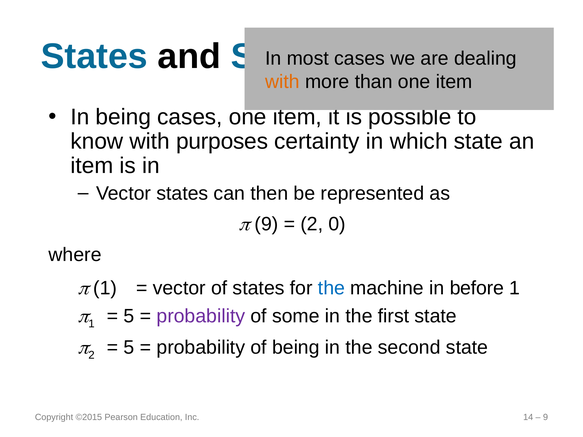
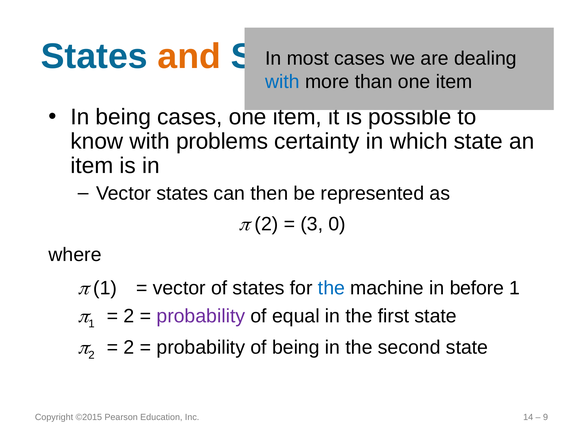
and colour: black -> orange (189, 56)
with colour: orange -> blue (282, 82)
purposes: purposes -> problems (222, 141)
9: 9 -> 2 (267, 224)
2: 2 -> 3 (312, 224)
5: 5 -> 2 (129, 316)
some: some -> equal (296, 316)
5: 5 -> 2 (129, 348)
